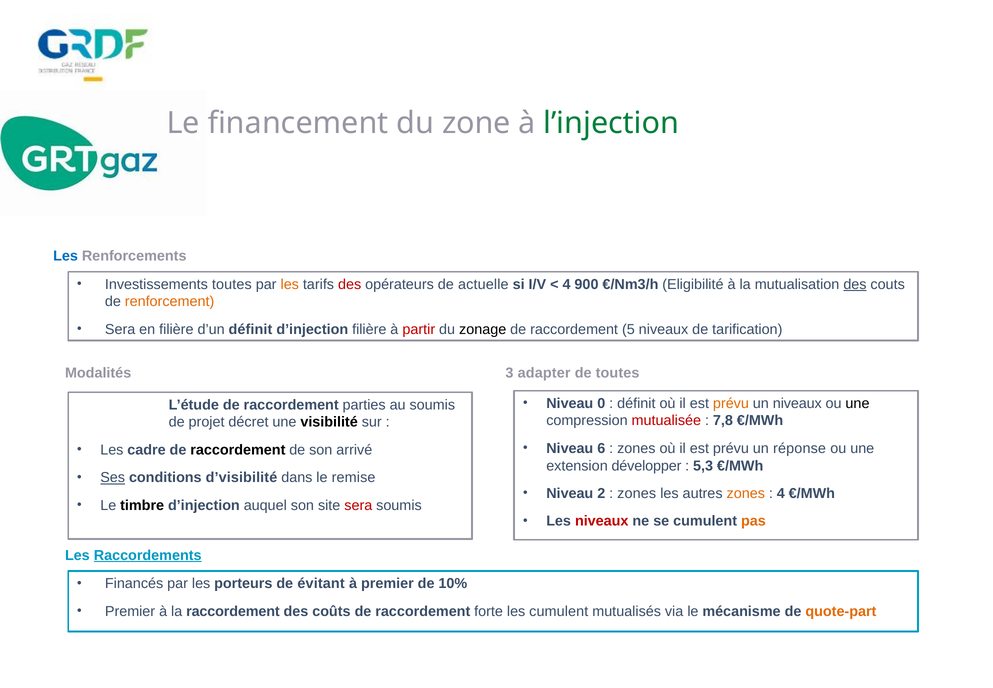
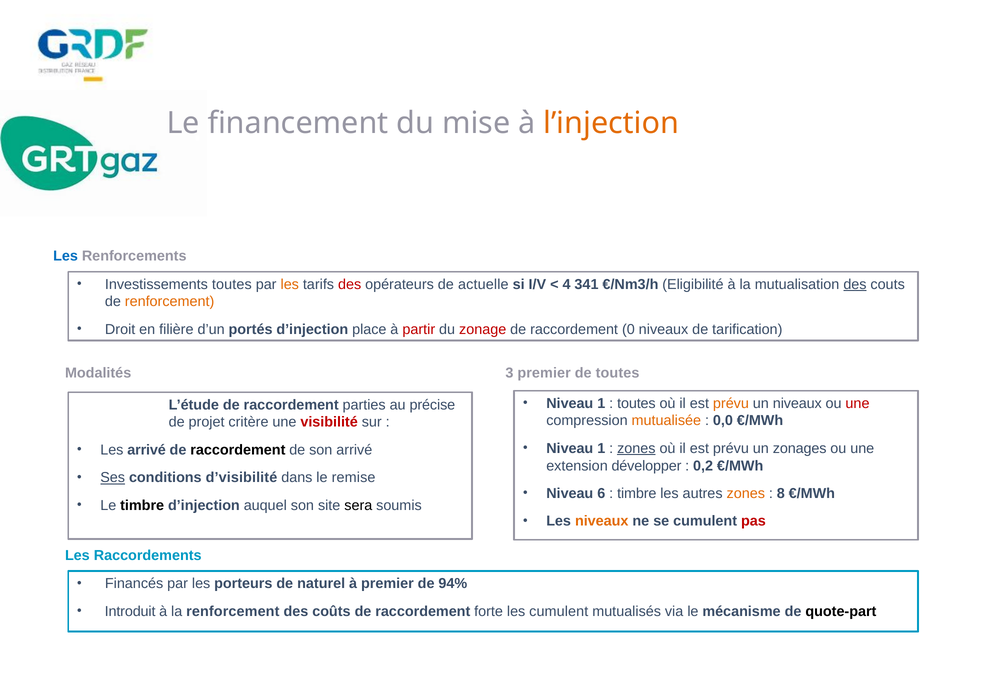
zone: zone -> mise (476, 123)
l’injection colour: green -> orange (611, 123)
900: 900 -> 341 (586, 284)
Sera: Sera -> Droit (120, 329)
d’un définit: définit -> portés (251, 329)
d’injection filière: filière -> place (369, 329)
zonage colour: black -> red (483, 329)
5: 5 -> 0 (628, 329)
3 adapter: adapter -> premier (544, 373)
0: 0 -> 1 (601, 403)
définit: définit -> toutes (636, 403)
une colour: black -> red (857, 403)
au soumis: soumis -> précise (432, 405)
mutualisée colour: red -> orange (666, 420)
7,8: 7,8 -> 0,0 (723, 420)
décret: décret -> critère (248, 422)
visibilité colour: black -> red (329, 422)
6: 6 -> 1 (601, 448)
zones underline: none -> present (636, 448)
réponse: réponse -> zonages (800, 448)
Les cadre: cadre -> arrivé (147, 450)
5,3: 5,3 -> 0,2 (703, 465)
2: 2 -> 6 (601, 493)
zones: zones -> timbre (637, 493)
4: 4 -> 8 (781, 493)
sera colour: red -> black (358, 505)
niveaux colour: red -> orange (602, 521)
pas colour: orange -> red (753, 521)
Raccordements underline: present -> none (148, 555)
évitant: évitant -> naturel (321, 583)
10%: 10% -> 94% (453, 583)
Premier: Premier -> Introduit (130, 611)
la raccordement: raccordement -> renforcement (233, 611)
quote-part colour: orange -> black (841, 611)
